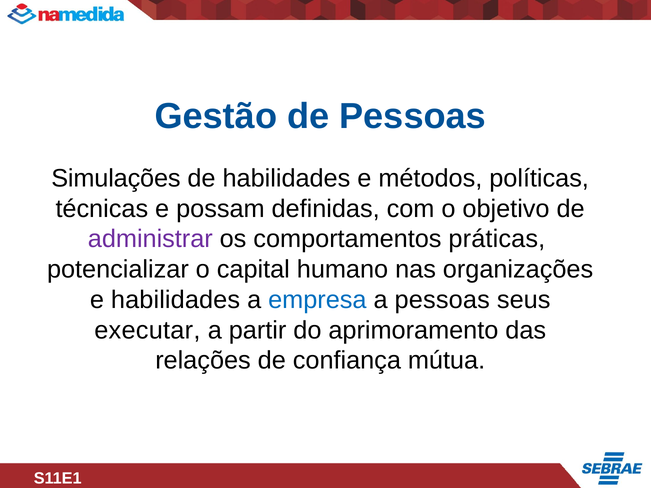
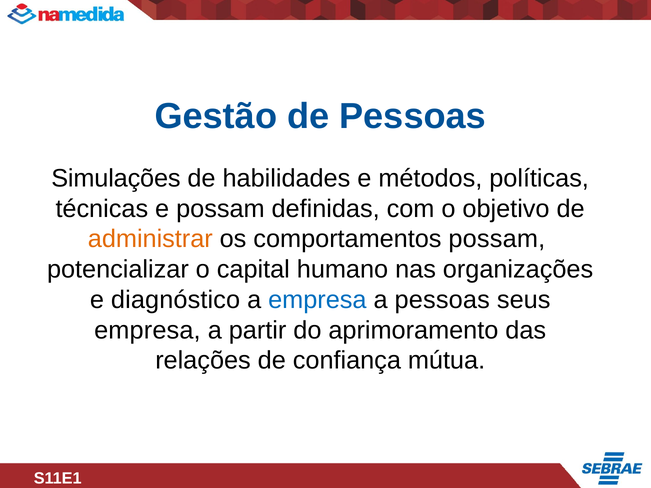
administrar colour: purple -> orange (150, 239)
comportamentos práticas: práticas -> possam (497, 239)
e habilidades: habilidades -> diagnóstico (176, 300)
executar: executar -> empresa (147, 330)
